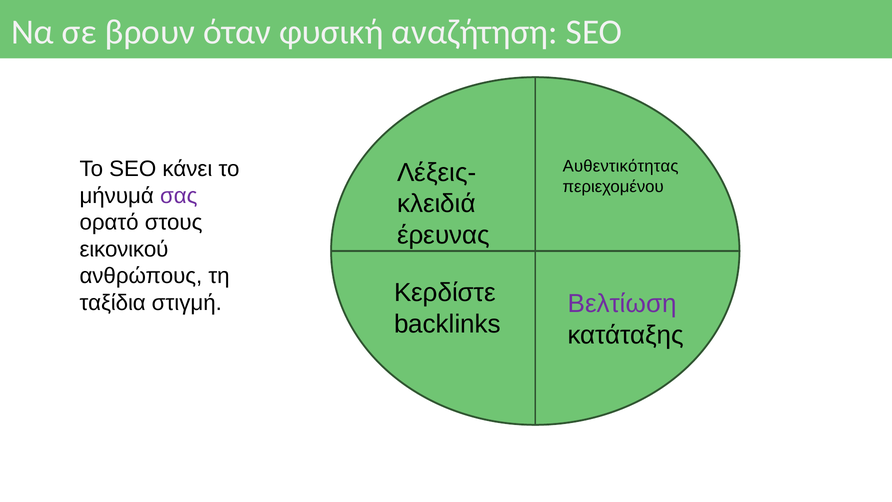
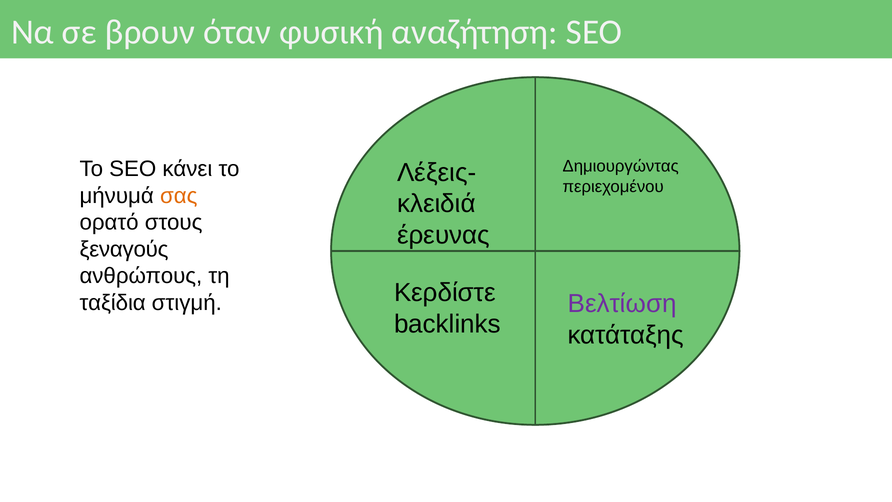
Αυθεντικότητας: Αυθεντικότητας -> Δημιουργώντας (621, 166)
σας colour: purple -> orange (179, 196)
εικονικού: εικονικού -> ξεναγούς (124, 249)
